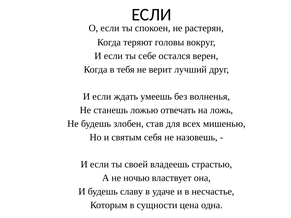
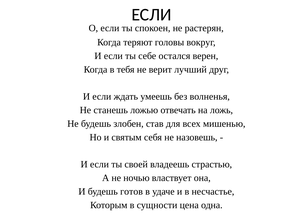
славу: славу -> готов (131, 192)
